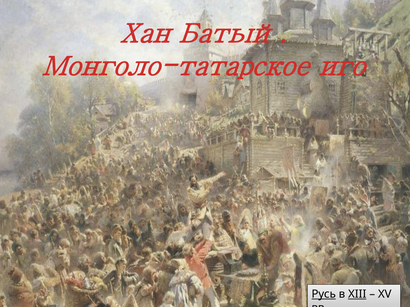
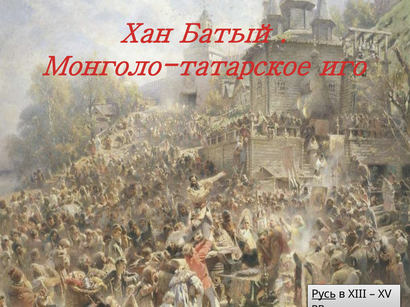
XIII underline: present -> none (357, 295)
